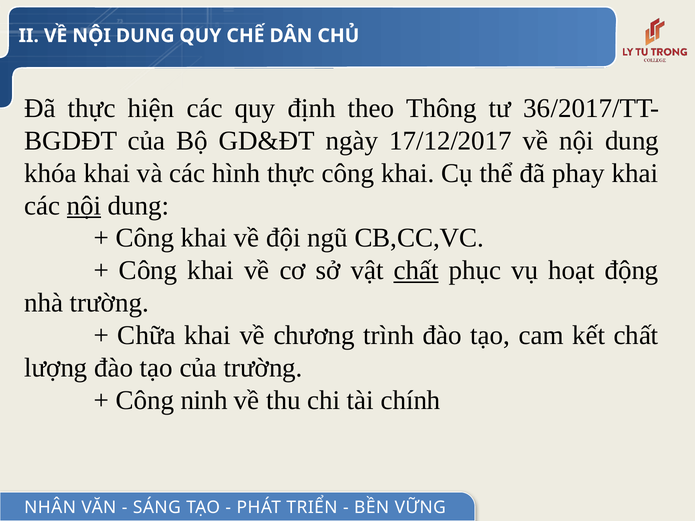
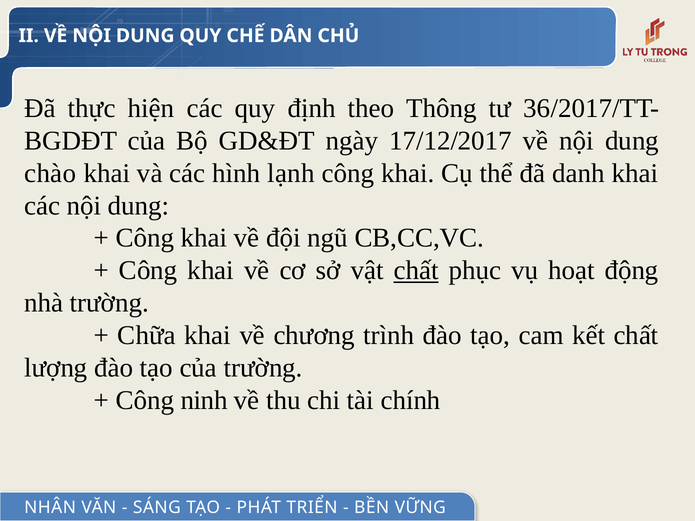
khóa: khóa -> chào (50, 173)
hình thực: thực -> lạnh (291, 173)
phay: phay -> danh (579, 173)
nội underline: present -> none (84, 206)
